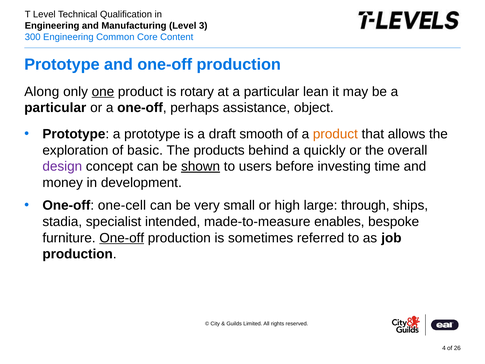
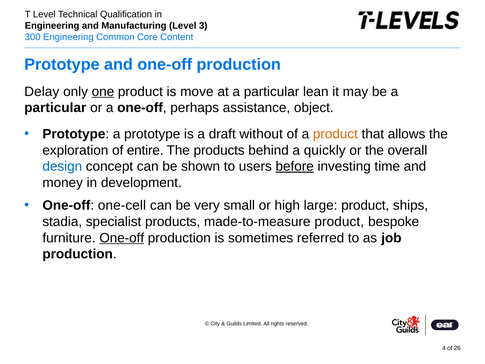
Along: Along -> Delay (42, 92)
rotary: rotary -> move (197, 92)
smooth: smooth -> without (261, 134)
basic: basic -> entire (145, 150)
design colour: purple -> blue (62, 166)
shown underline: present -> none (201, 166)
before underline: none -> present (295, 166)
large through: through -> product (365, 205)
specialist intended: intended -> products (173, 222)
made-to-measure enables: enables -> product (339, 222)
